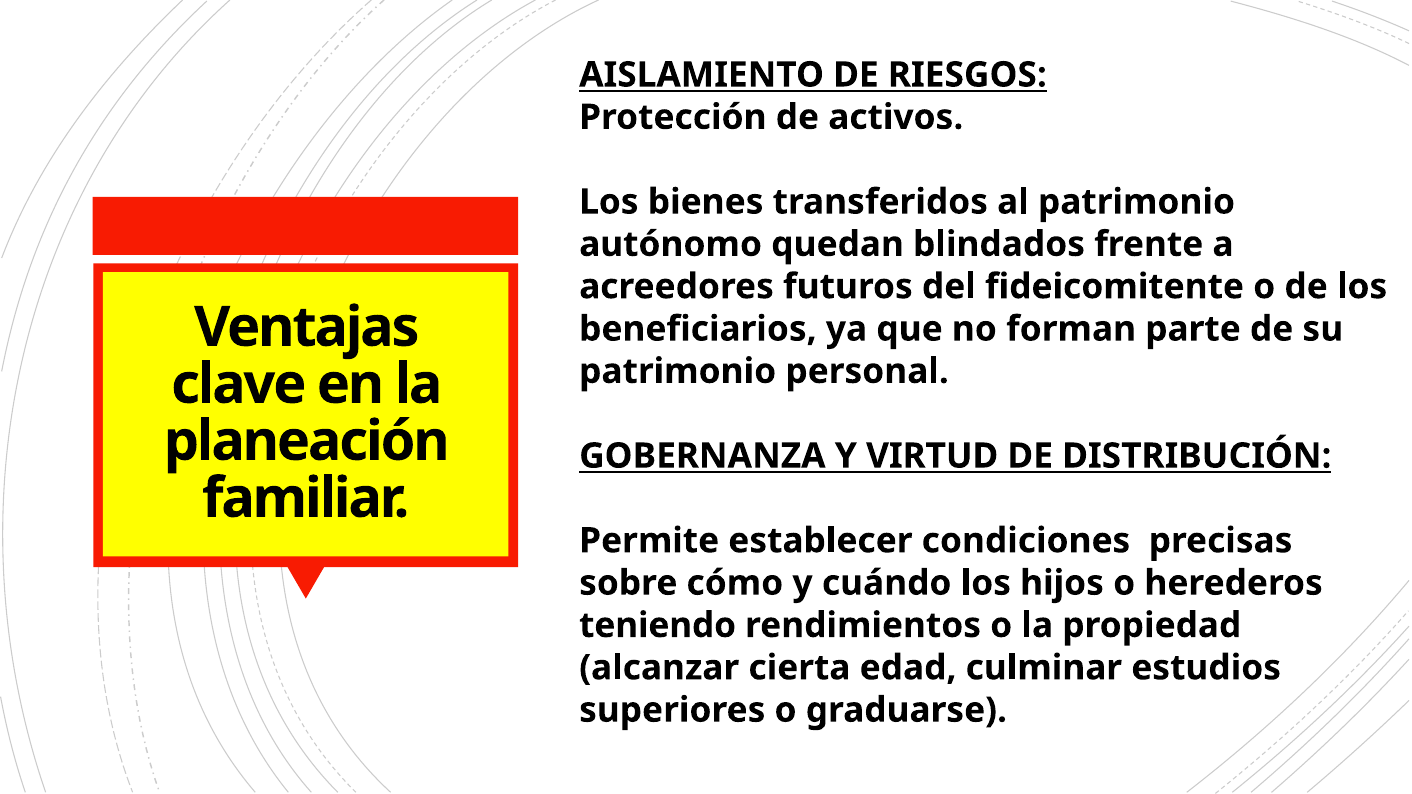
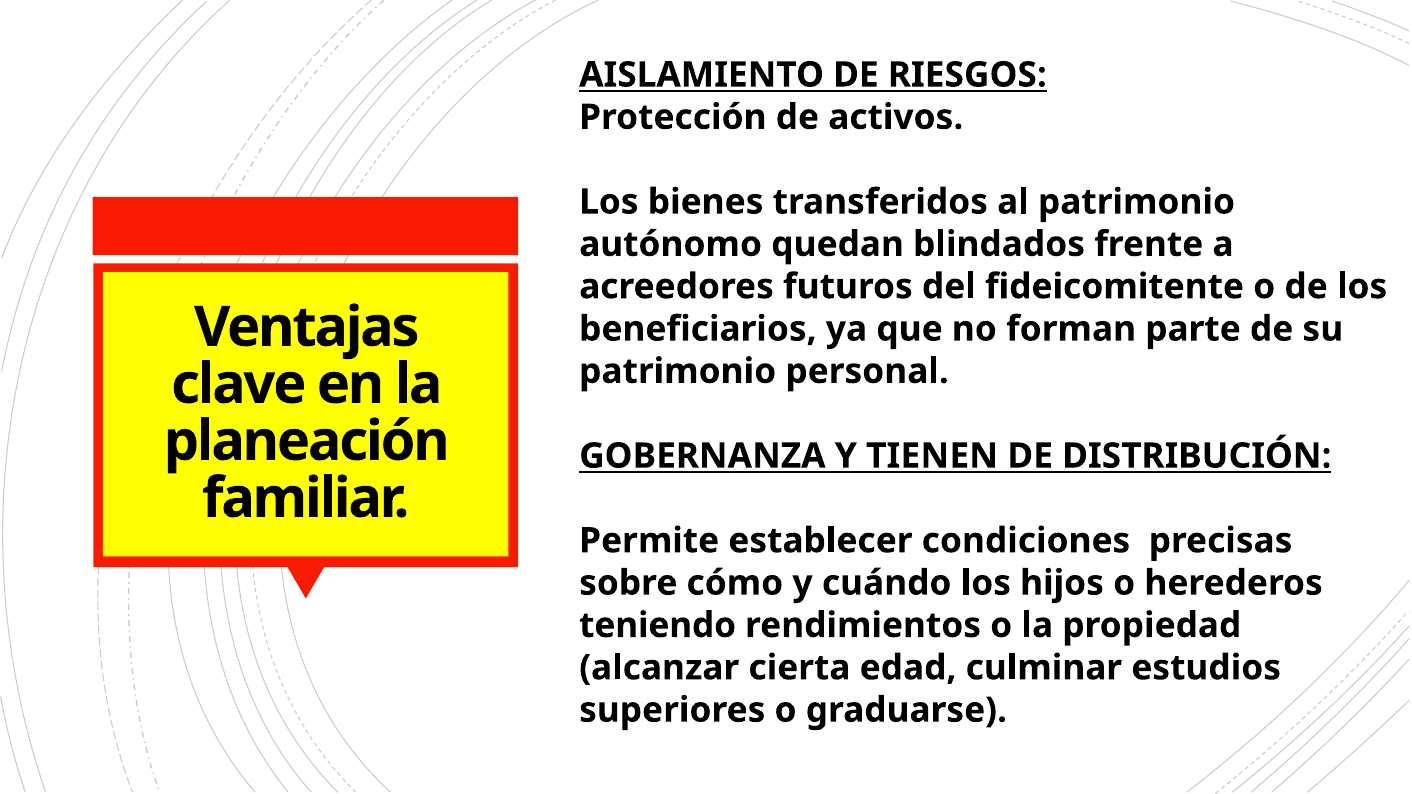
VIRTUD: VIRTUD -> TIENEN (932, 456)
